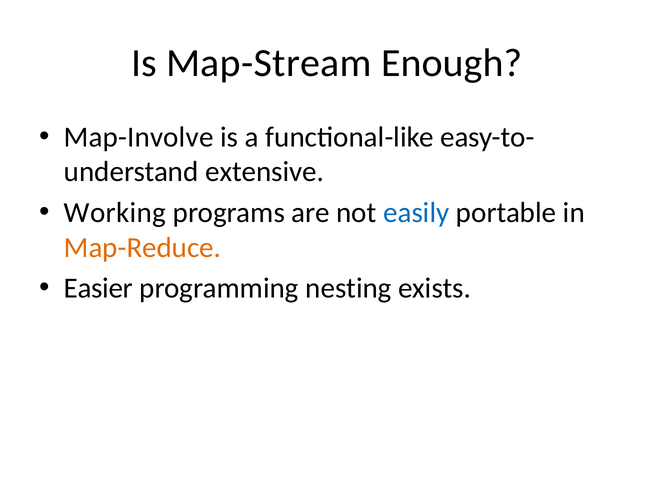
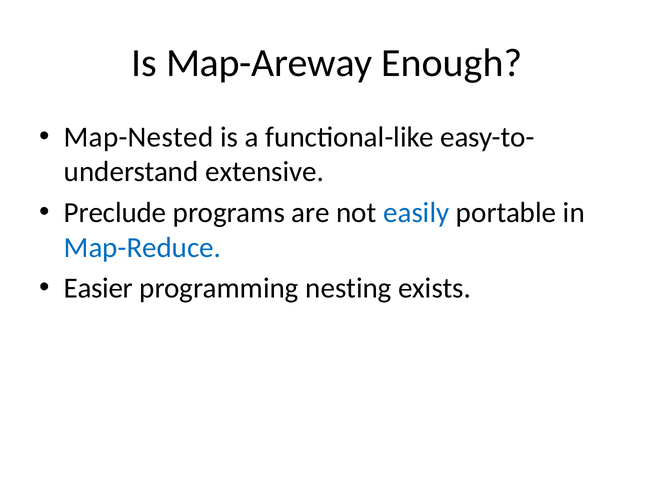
Map-Stream: Map-Stream -> Map-Areway (269, 63)
Map-Involve: Map-Involve -> Map-Nested (139, 137)
Working: Working -> Preclude (115, 213)
Map-Reduce colour: orange -> blue (142, 248)
